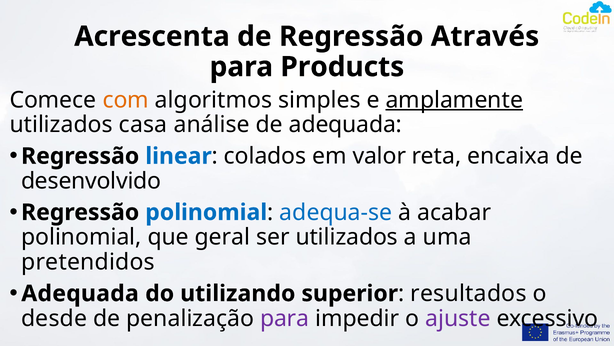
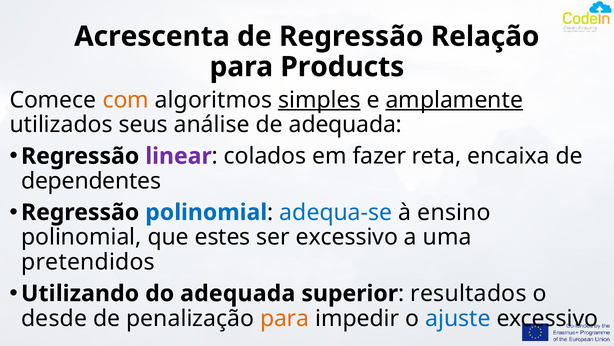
Através: Através -> Relação (485, 36)
simples underline: none -> present (319, 100)
casa: casa -> seus (143, 125)
linear colour: blue -> purple (179, 156)
valor: valor -> fazer (379, 156)
desenvolvido: desenvolvido -> dependentes (91, 181)
acabar: acabar -> ensino (454, 212)
geral: geral -> estes (223, 237)
ser utilizados: utilizados -> excessivo (347, 237)
Adequada: Adequada -> Utilizando (80, 293)
do utilizando: utilizando -> adequada (238, 293)
para colour: purple -> orange (285, 318)
ajuste colour: purple -> blue (458, 318)
